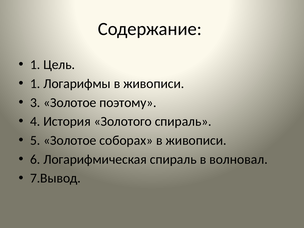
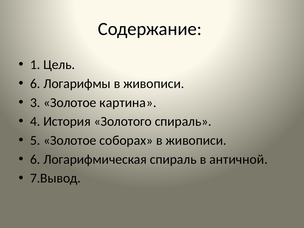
1: 1 -> 6 (35, 84)
поэтому: поэтому -> картина (128, 103)
волновал: волновал -> античной (238, 159)
